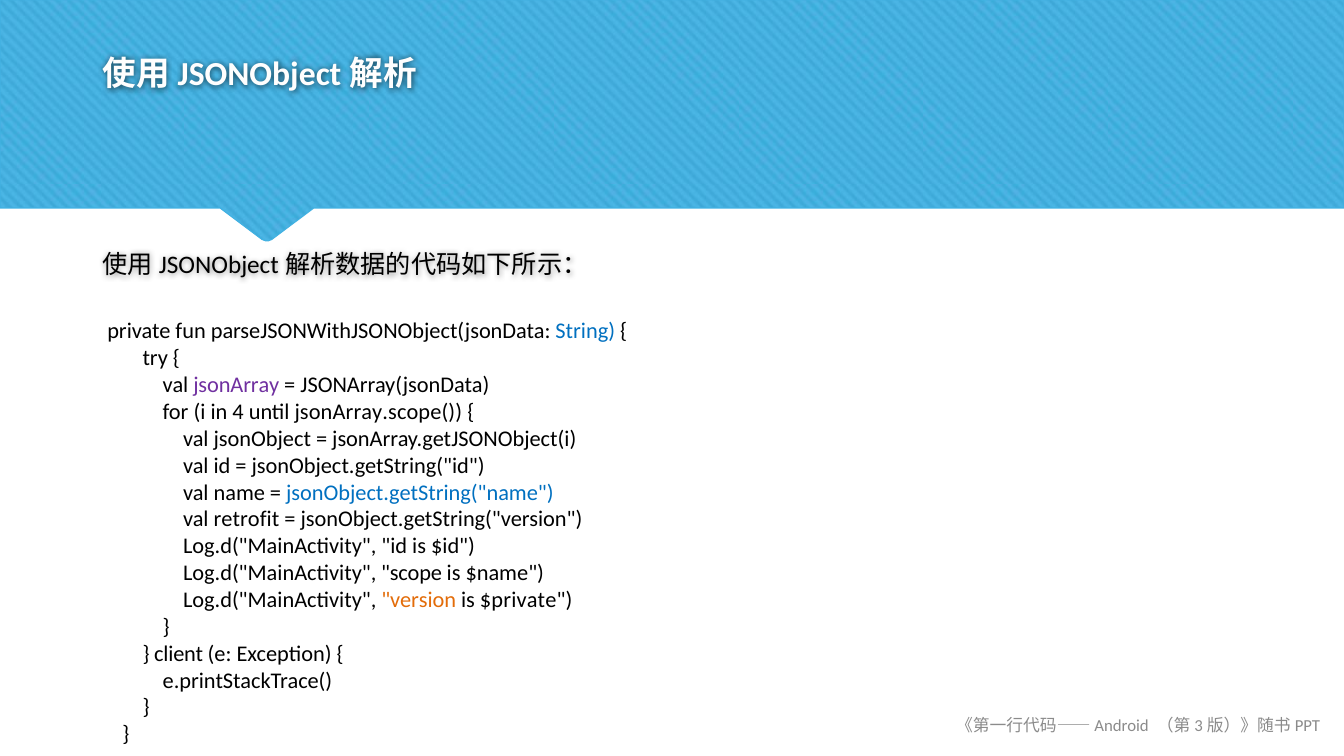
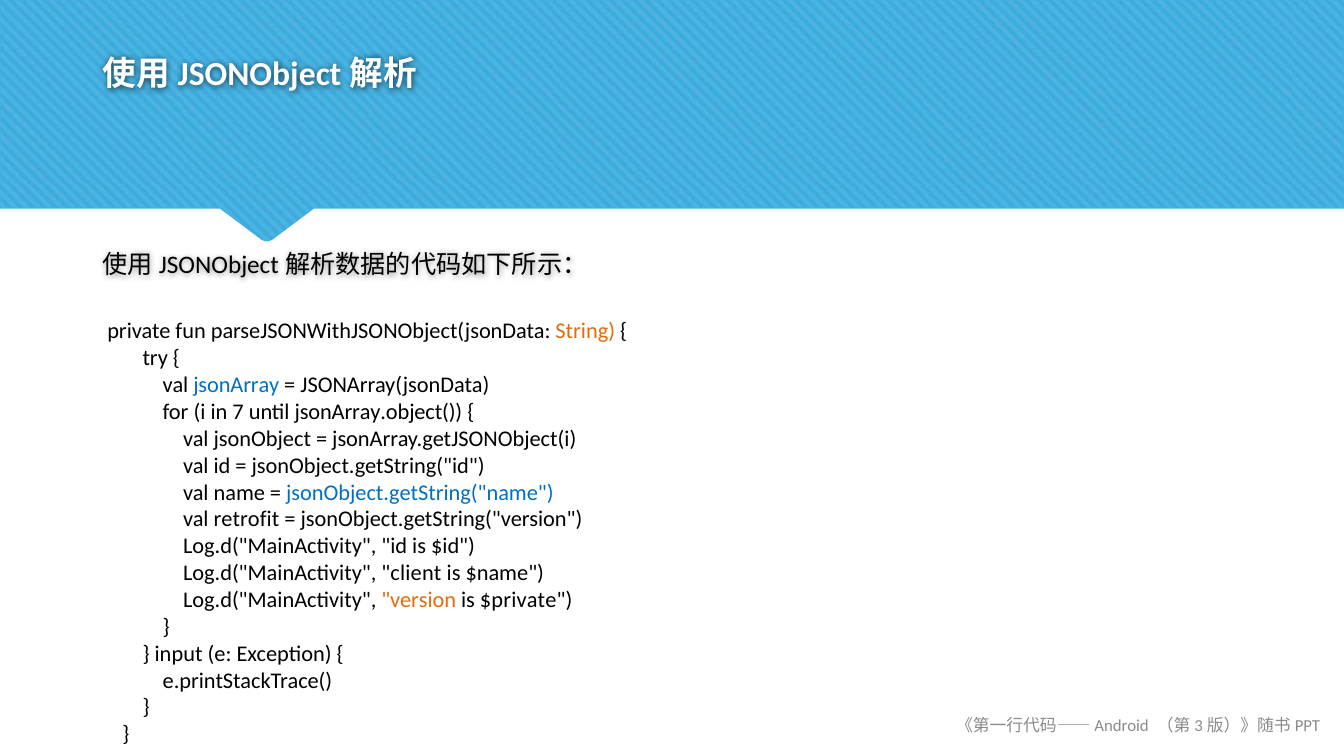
String colour: blue -> orange (585, 331)
jsonArray colour: purple -> blue (236, 385)
4: 4 -> 7 (238, 412)
jsonArray.scope(: jsonArray.scope( -> jsonArray.object( (378, 412)
scope: scope -> client (411, 573)
client: client -> input (179, 654)
